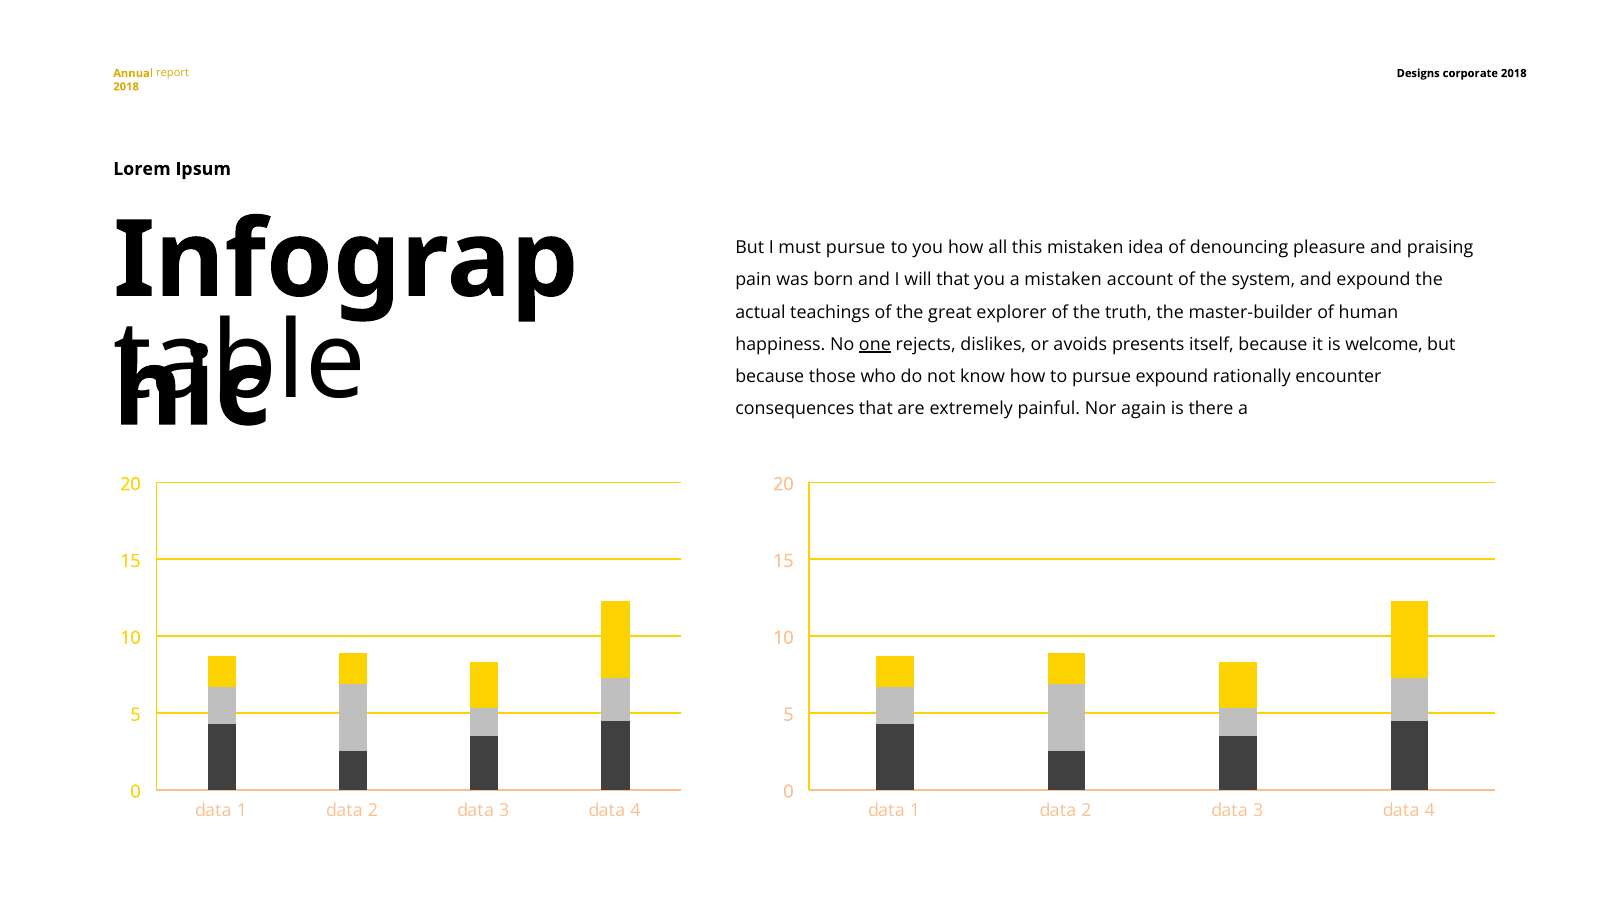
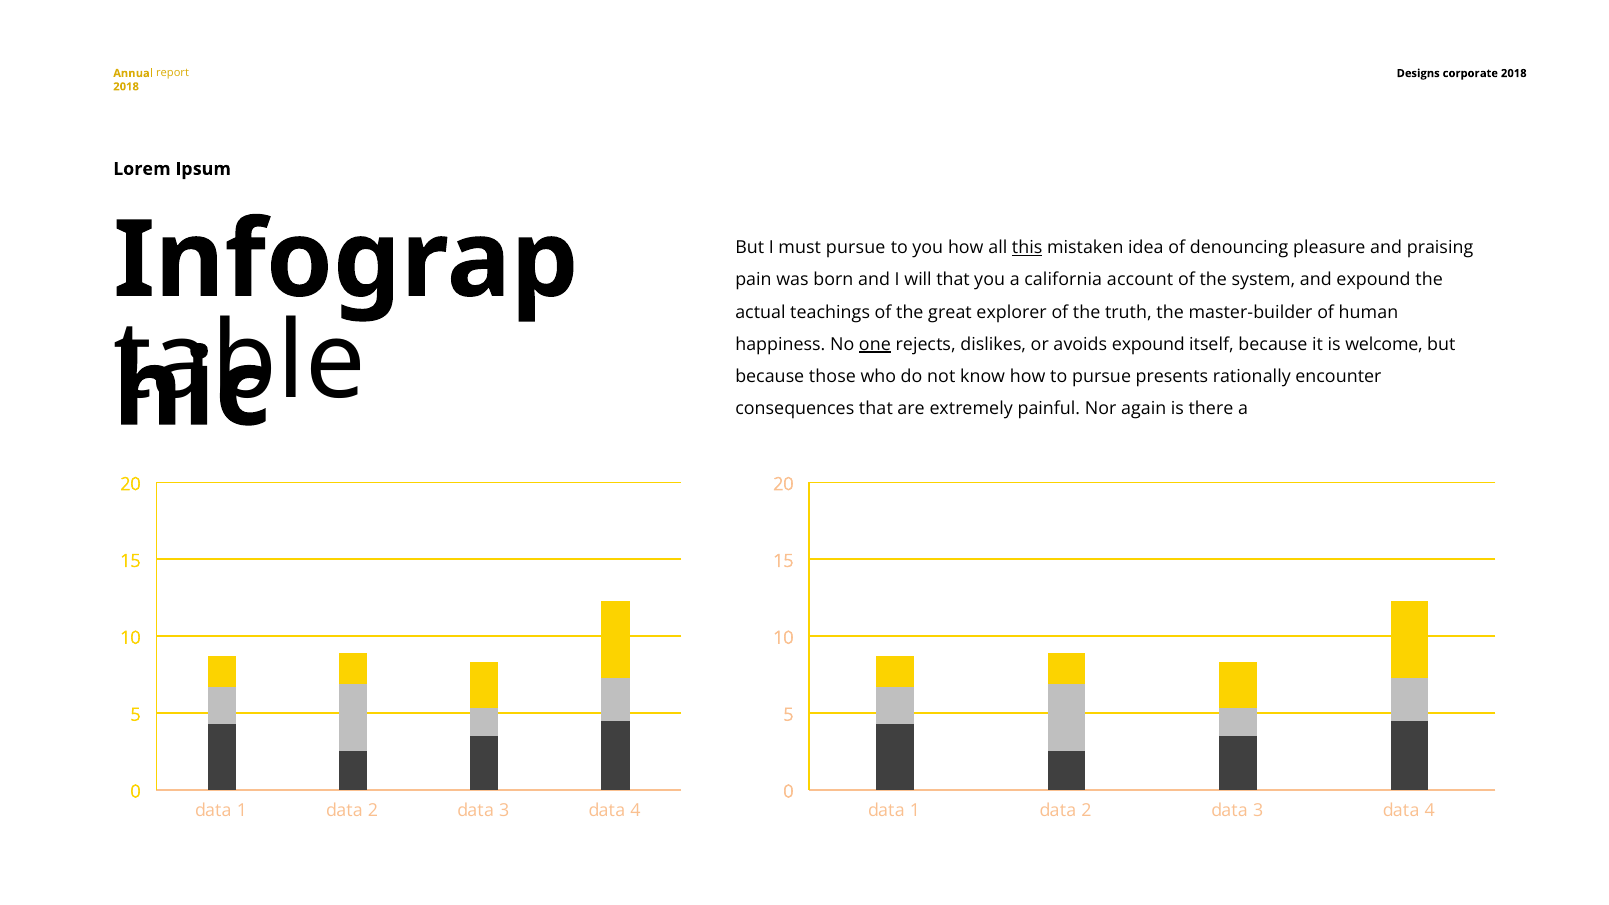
this underline: none -> present (1027, 248)
a mistaken: mistaken -> california (1063, 280)
avoids presents: presents -> expound (1148, 344)
pursue expound: expound -> presents (1172, 376)
